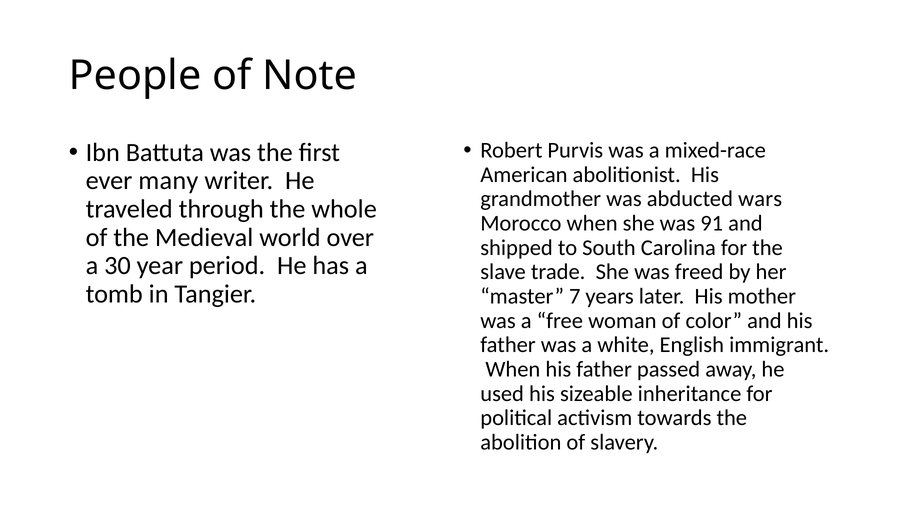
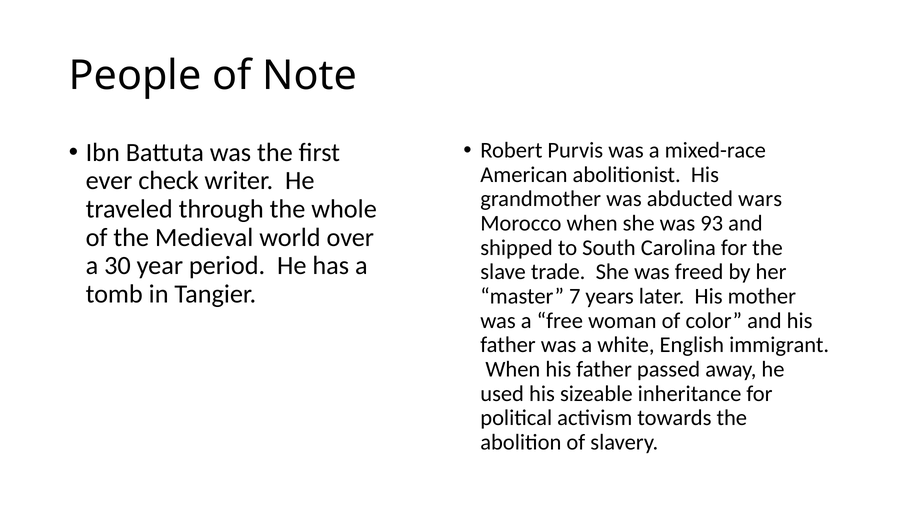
many: many -> check (169, 181)
91: 91 -> 93 (712, 224)
